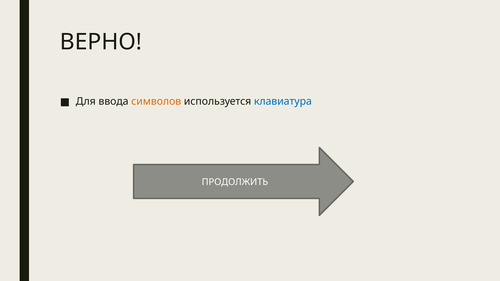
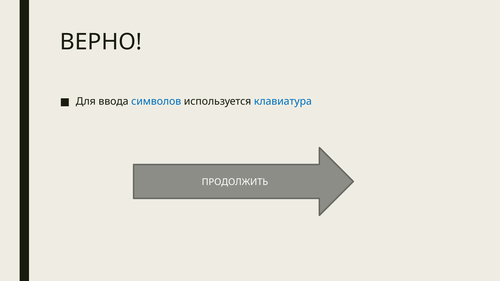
символов colour: orange -> blue (156, 102)
